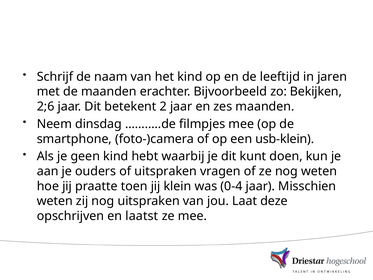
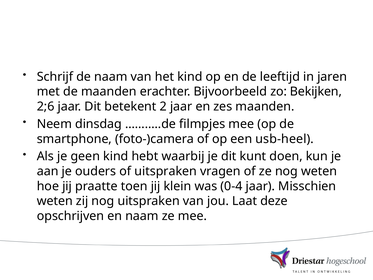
usb-klein: usb-klein -> usb-heel (285, 139)
en laatst: laatst -> naam (142, 216)
